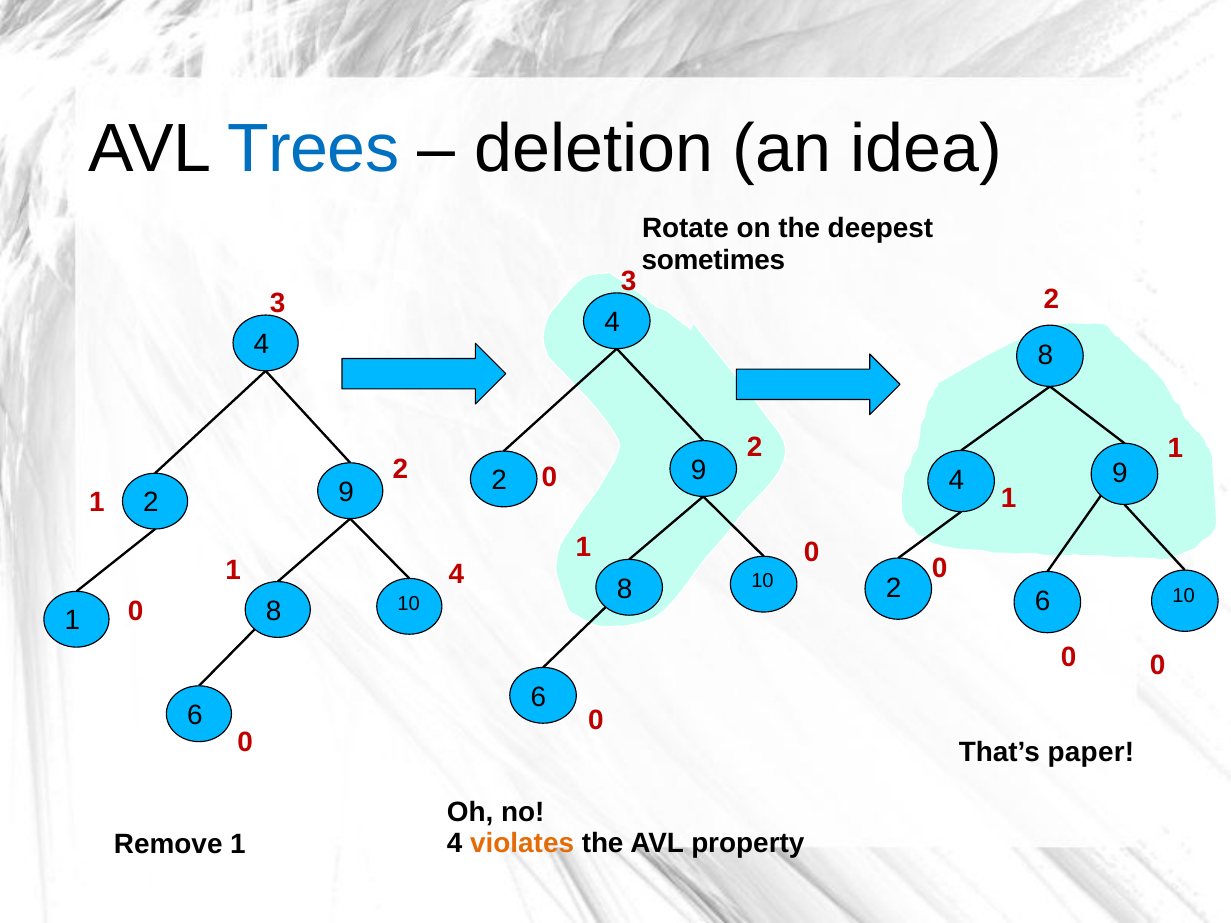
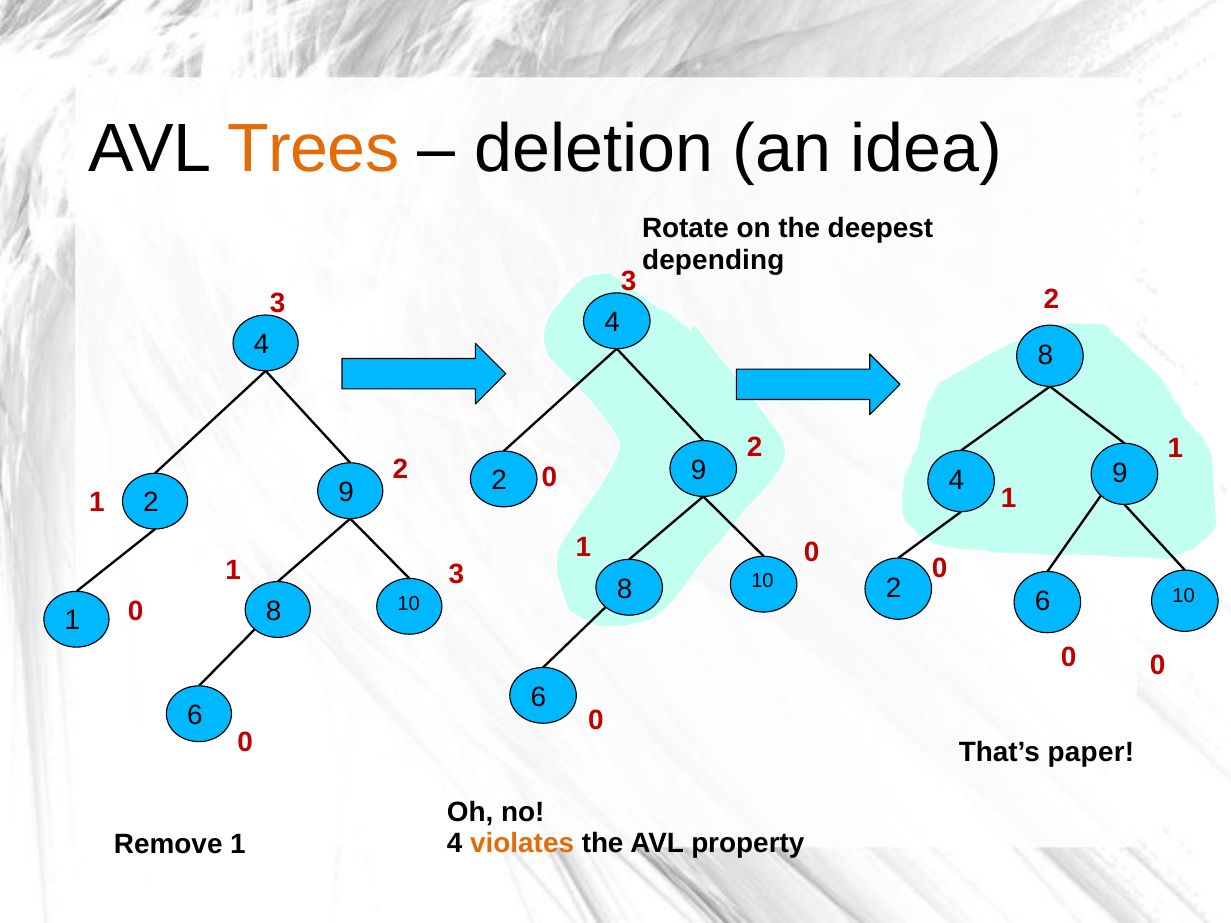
Trees colour: blue -> orange (313, 149)
sometimes: sometimes -> depending (713, 260)
1 4: 4 -> 3 (456, 575)
